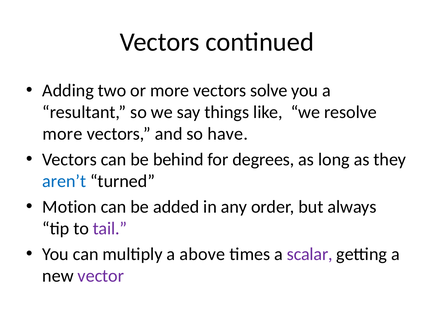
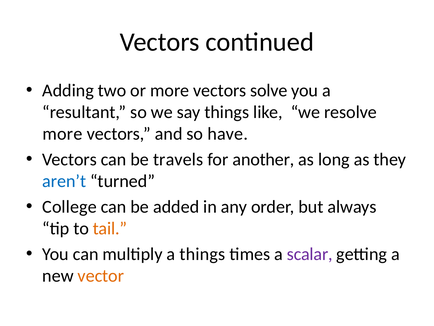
behind: behind -> travels (178, 159)
degrees: degrees -> another (263, 159)
Motion: Motion -> College (69, 206)
tail colour: purple -> orange (110, 228)
a above: above -> things (202, 254)
vector colour: purple -> orange (101, 275)
